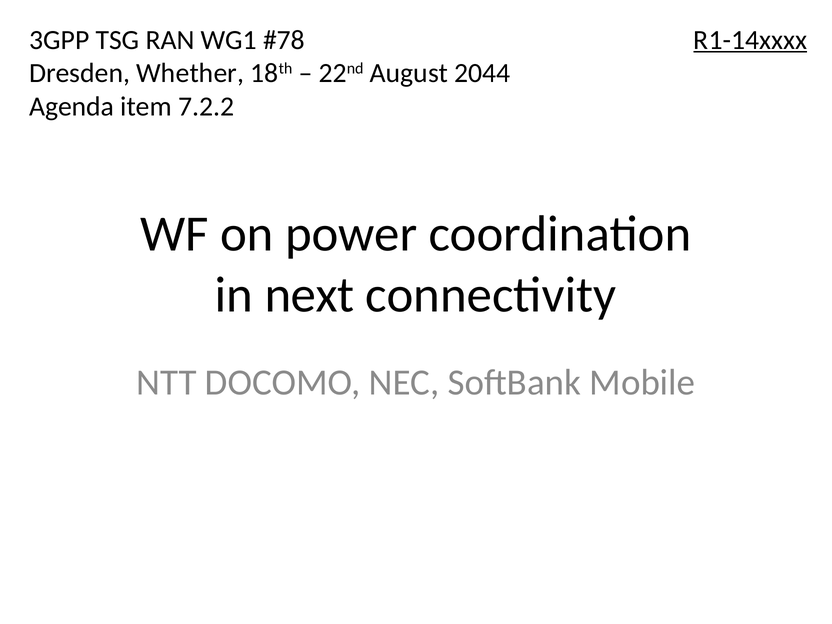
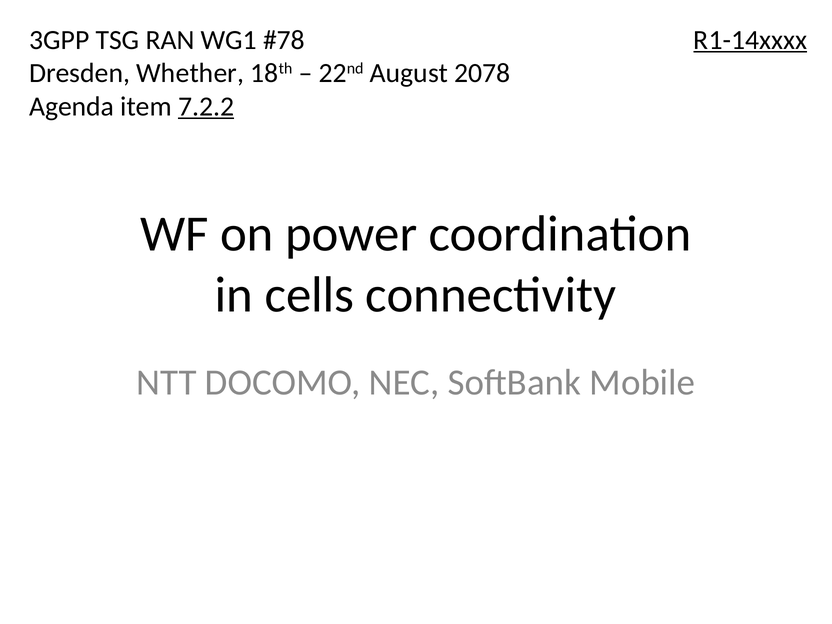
2044: 2044 -> 2078 (482, 73)
7.2.2 underline: none -> present (206, 106)
next: next -> cells (309, 295)
